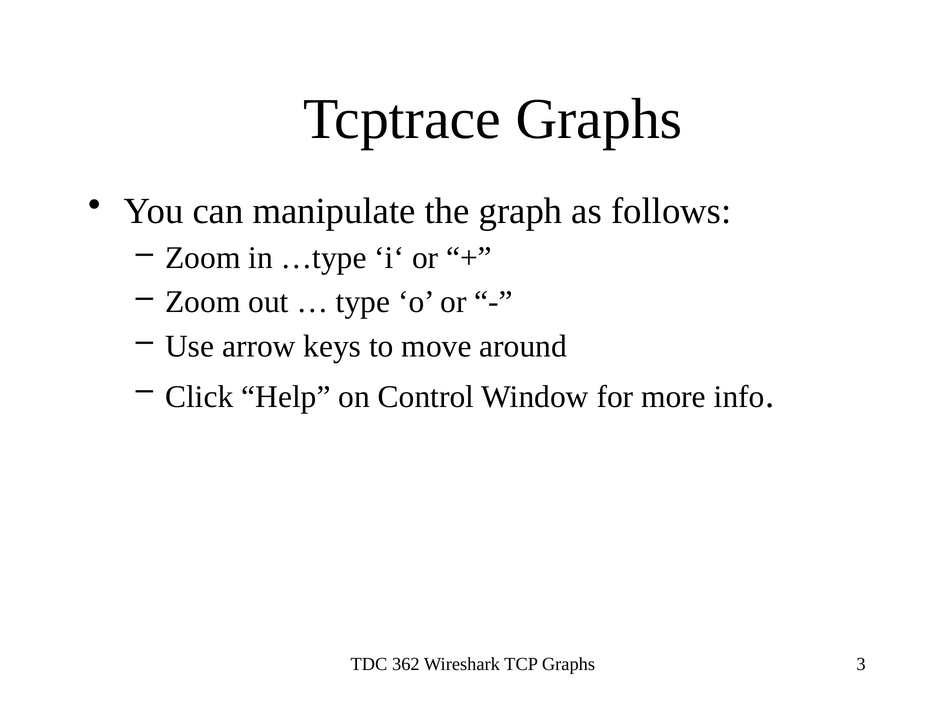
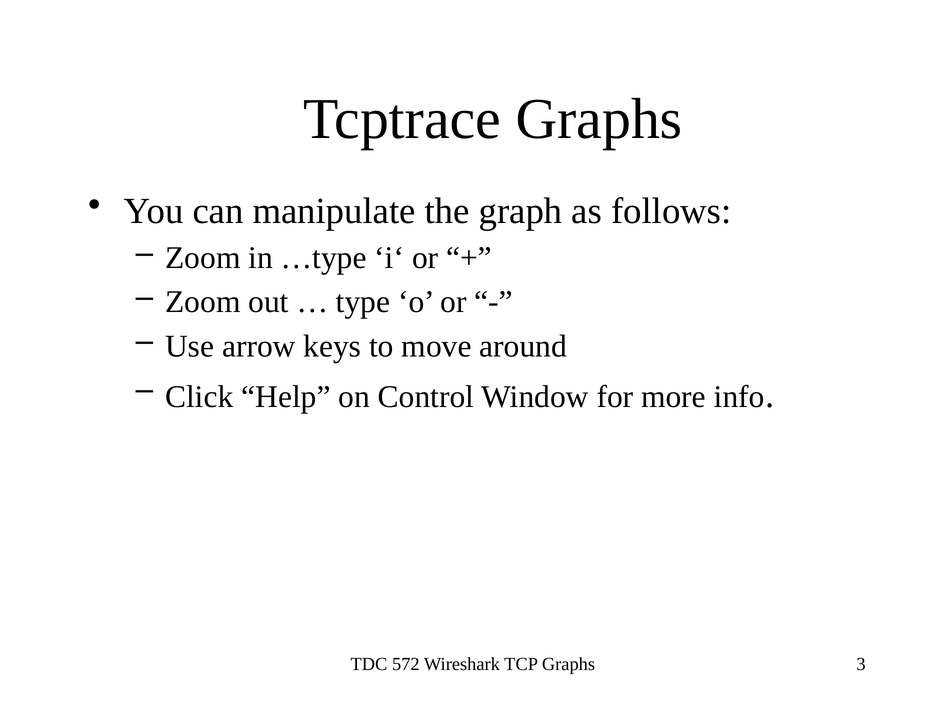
362: 362 -> 572 (406, 664)
